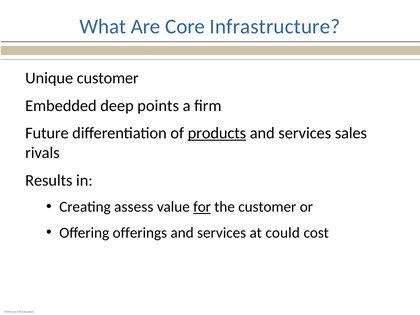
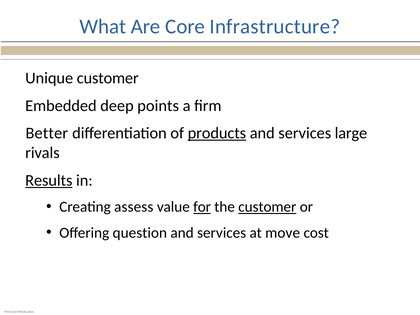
Future: Future -> Better (47, 133)
sales: sales -> large (351, 133)
Results underline: none -> present (49, 180)
customer underline: none -> present (267, 207)
offerings: offerings -> question (140, 233)
could: could -> move (283, 233)
